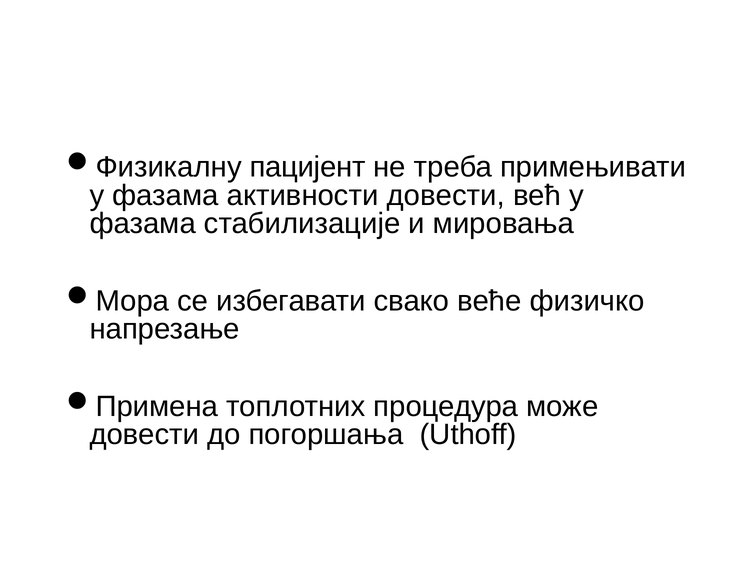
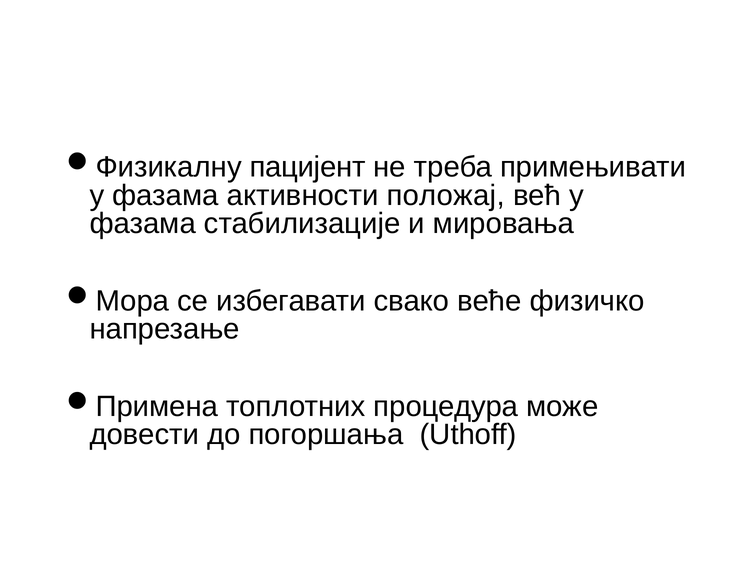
активности довести: довести -> положај (446, 196)
